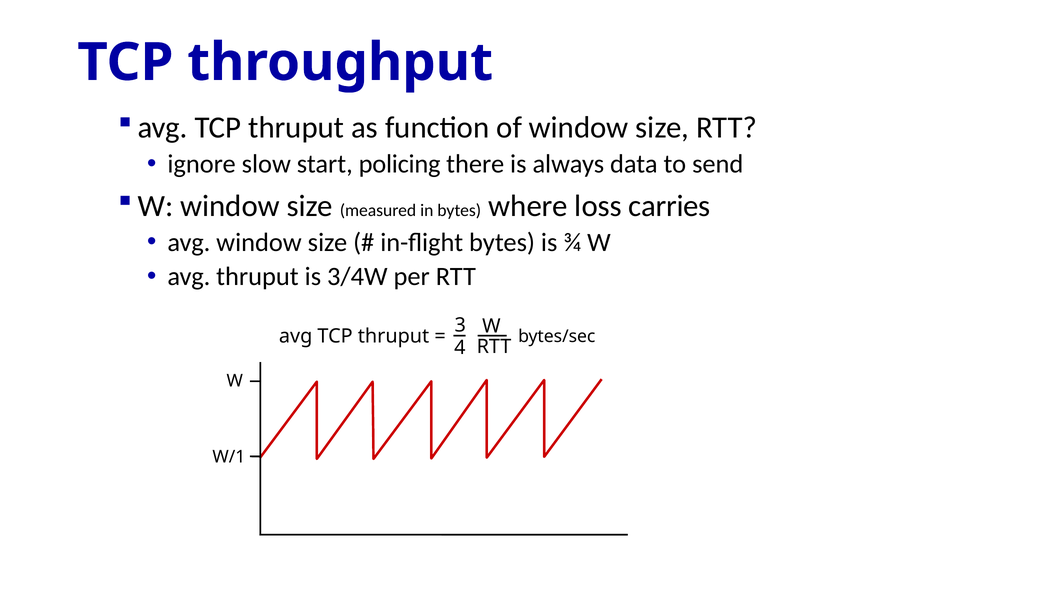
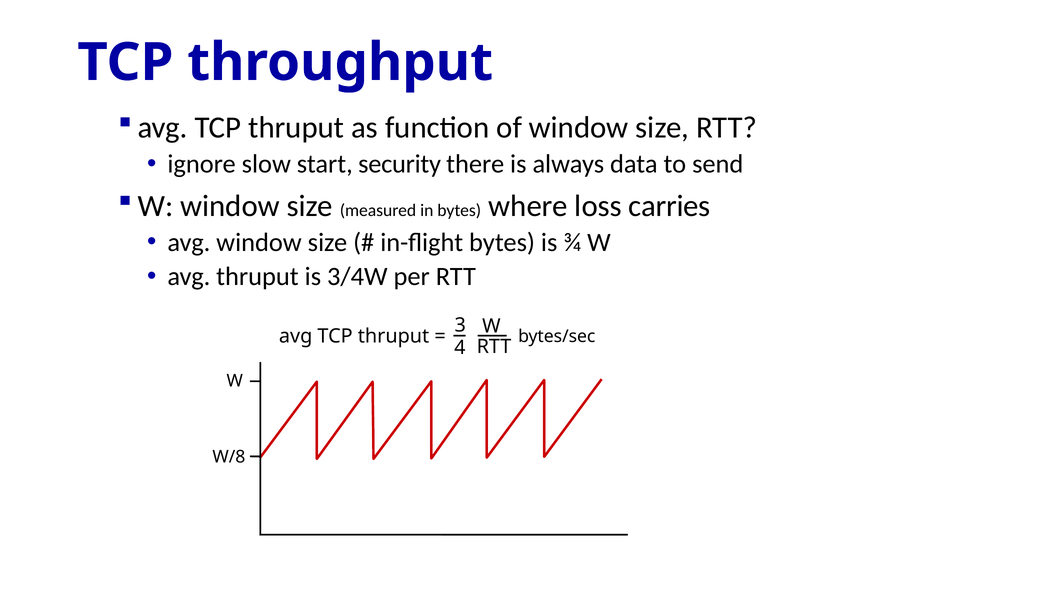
policing: policing -> security (400, 164)
W/1: W/1 -> W/8 (229, 457)
